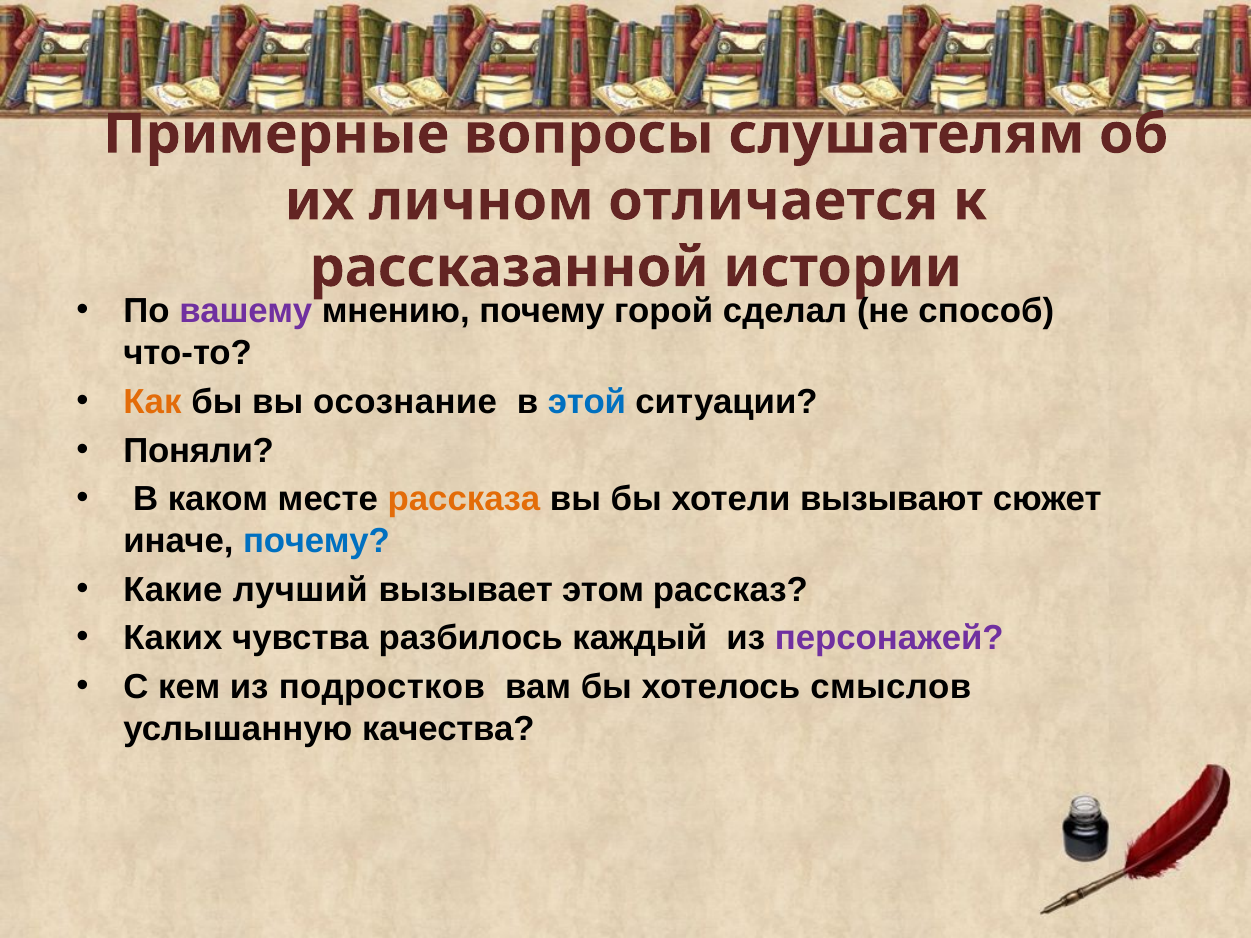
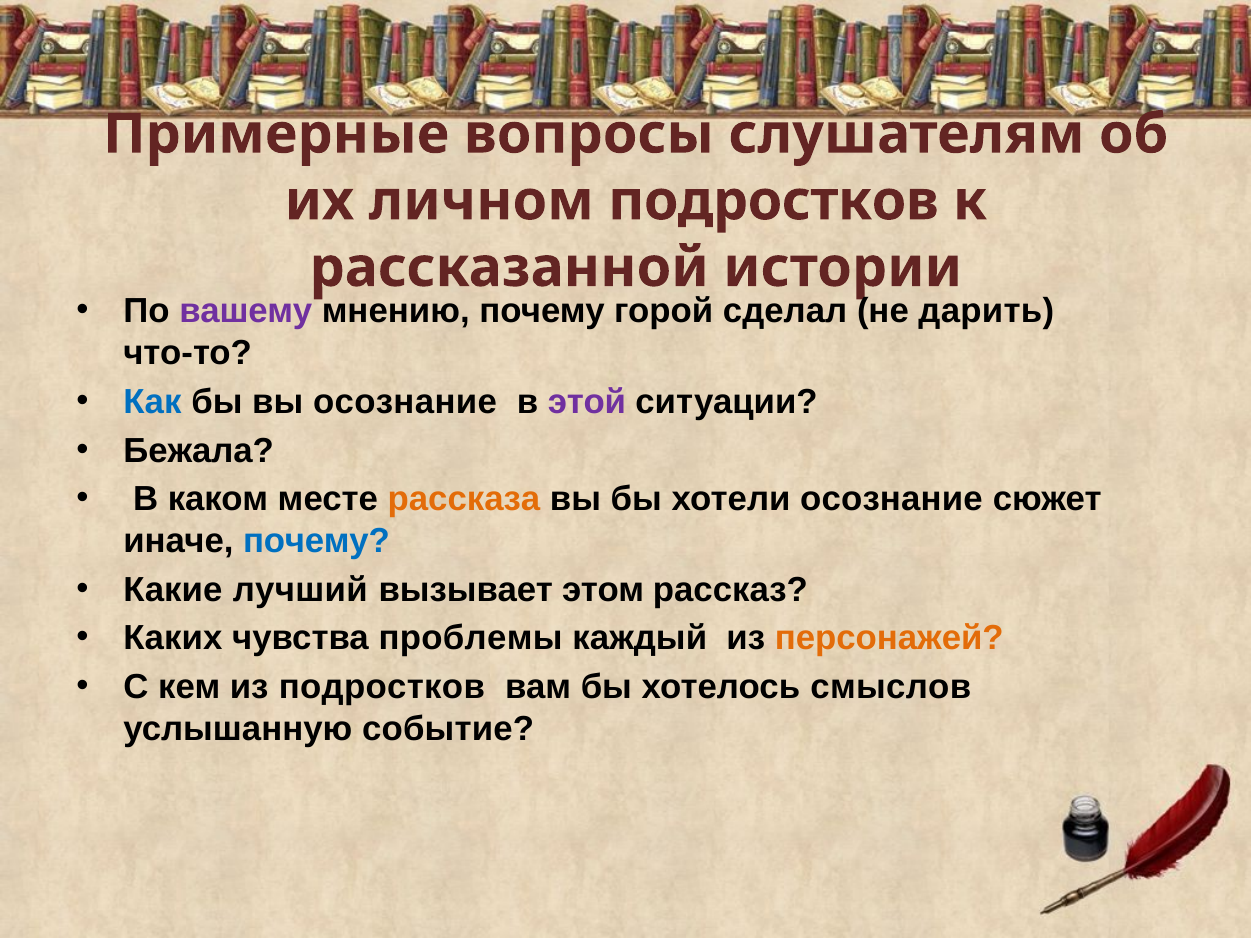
личном отличается: отличается -> подростков (774, 201)
способ: способ -> дарить (986, 312)
Как colour: orange -> blue (152, 402)
этой colour: blue -> purple (587, 402)
Поняли: Поняли -> Бежала (199, 451)
хотели вызывают: вызывают -> осознание (891, 499)
разбилось: разбилось -> проблемы (471, 639)
персонажей colour: purple -> orange (889, 639)
качества: качества -> событие (448, 729)
